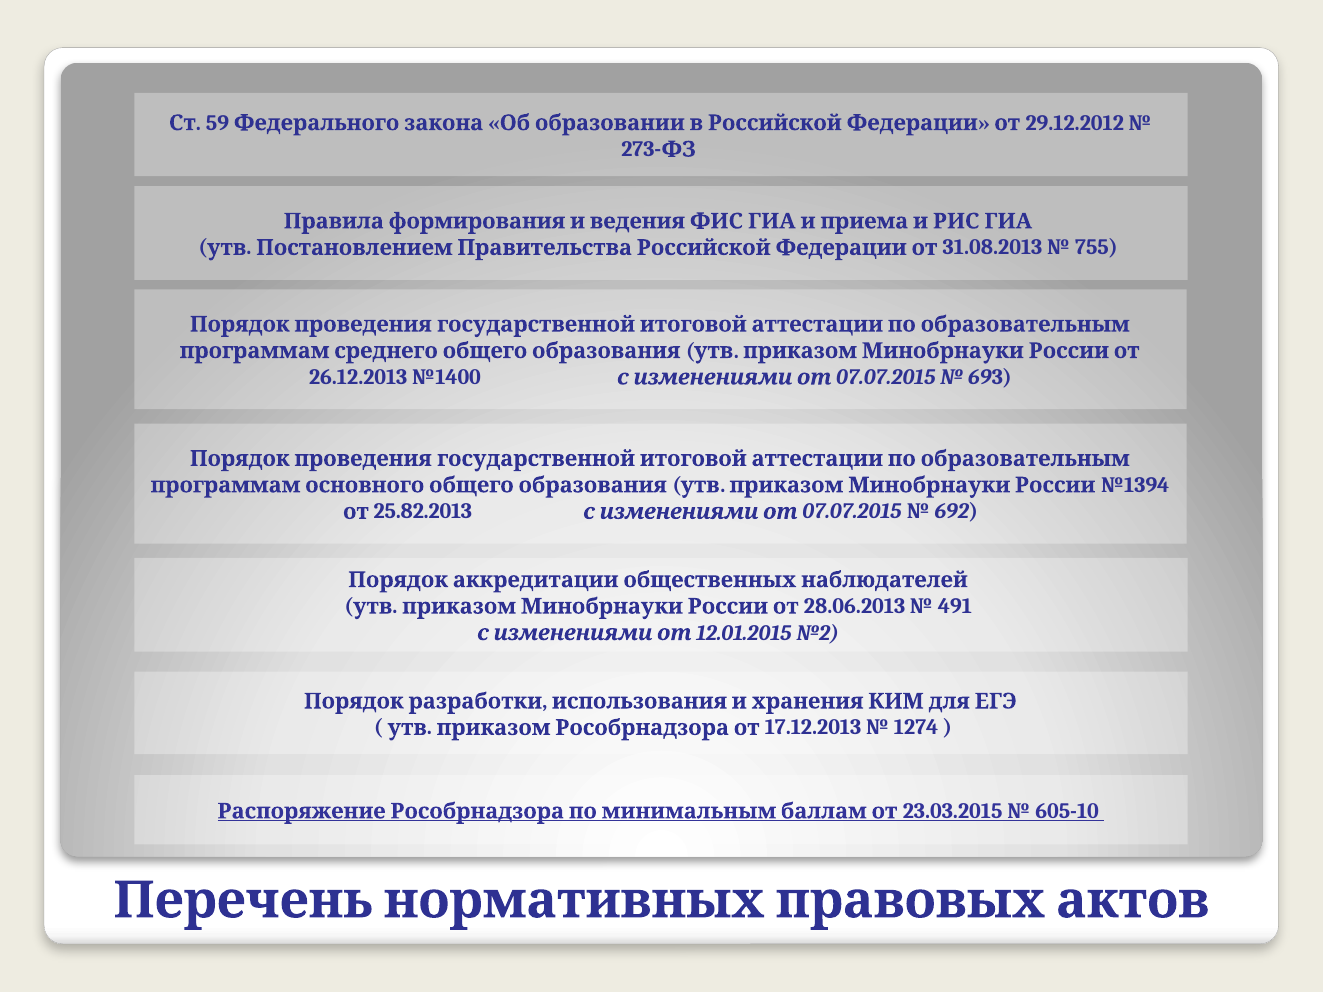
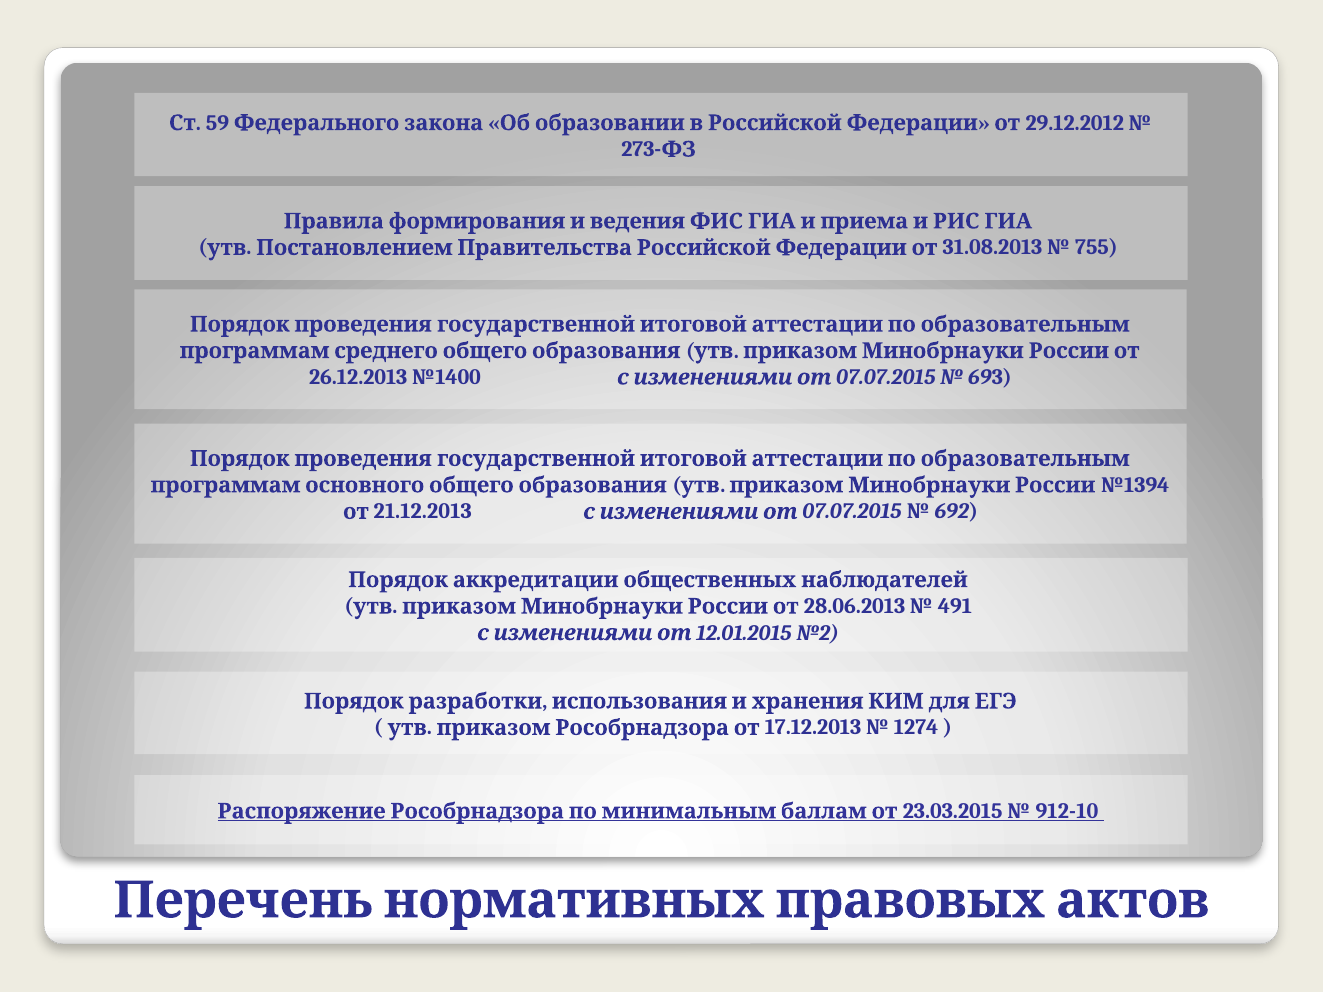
25.82.2013: 25.82.2013 -> 21.12.2013 (423, 512)
605-10: 605-10 -> 912-10 (1067, 811)
